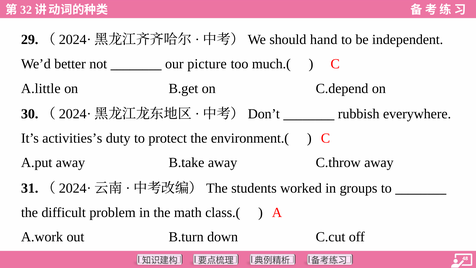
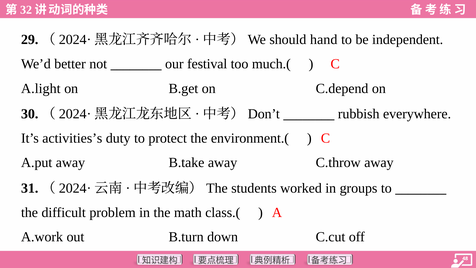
picture: picture -> festival (207, 64)
A.little: A.little -> A.light (41, 88)
